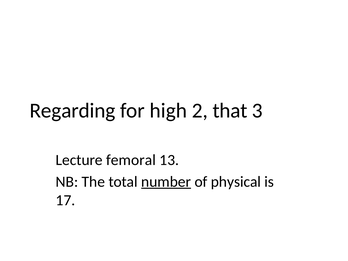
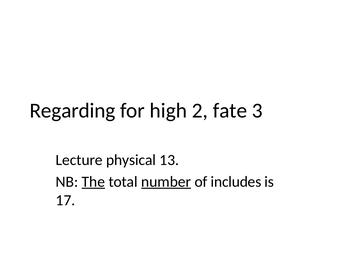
that: that -> fate (230, 111)
femoral: femoral -> physical (131, 160)
The underline: none -> present (93, 182)
physical: physical -> includes (236, 182)
